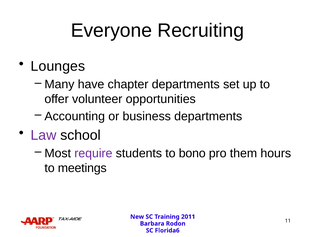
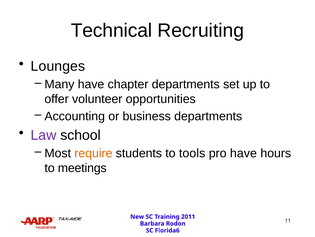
Everyone: Everyone -> Technical (111, 30)
require colour: purple -> orange (93, 153)
bono: bono -> tools (192, 153)
pro them: them -> have (243, 153)
